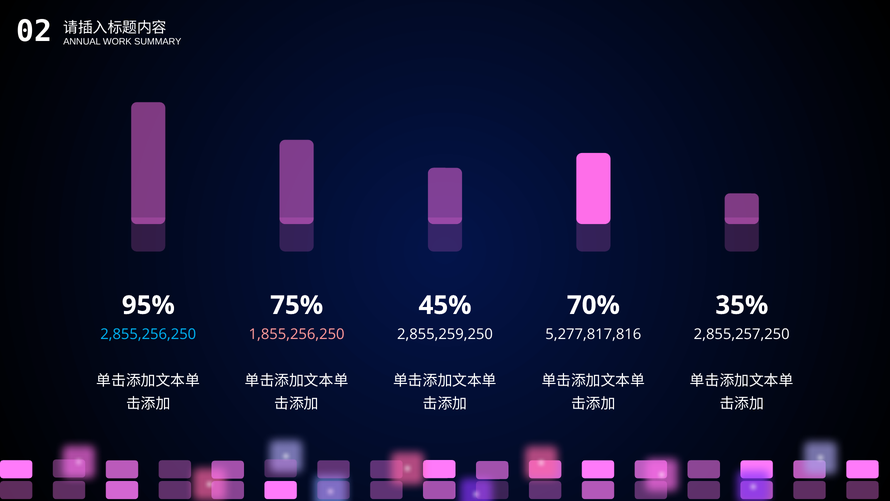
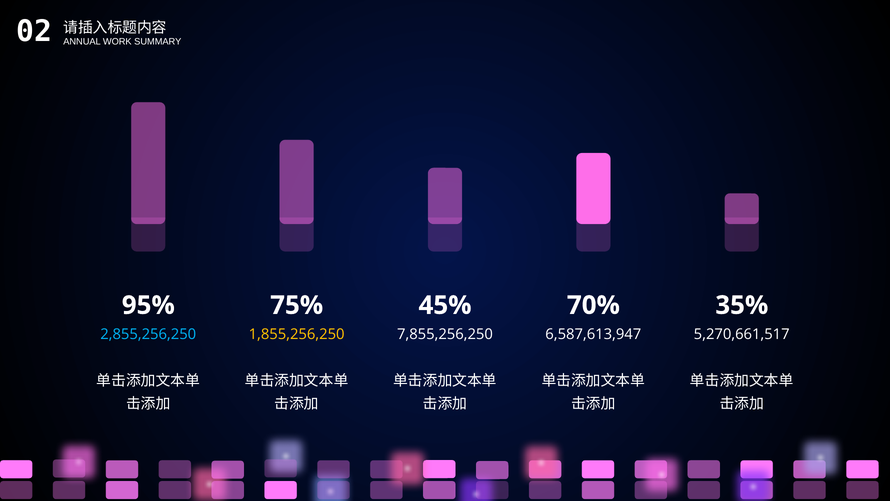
1,855,256,250 colour: pink -> yellow (297, 334)
2,855,259,250: 2,855,259,250 -> 7,855,256,250 (445, 334)
5,277,817,816: 5,277,817,816 -> 6,587,613,947 (593, 334)
2,855,257,250: 2,855,257,250 -> 5,270,661,517 (742, 334)
